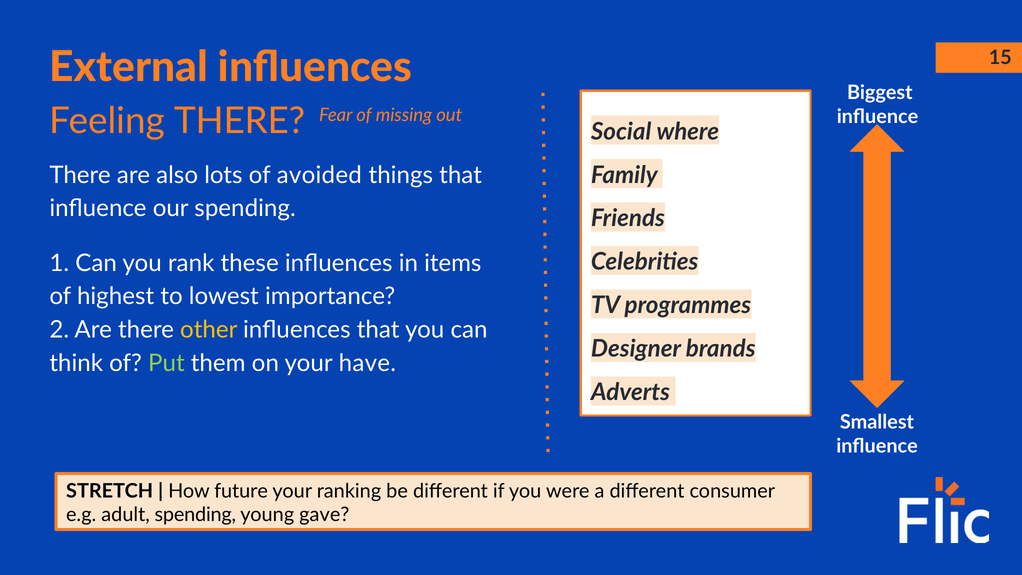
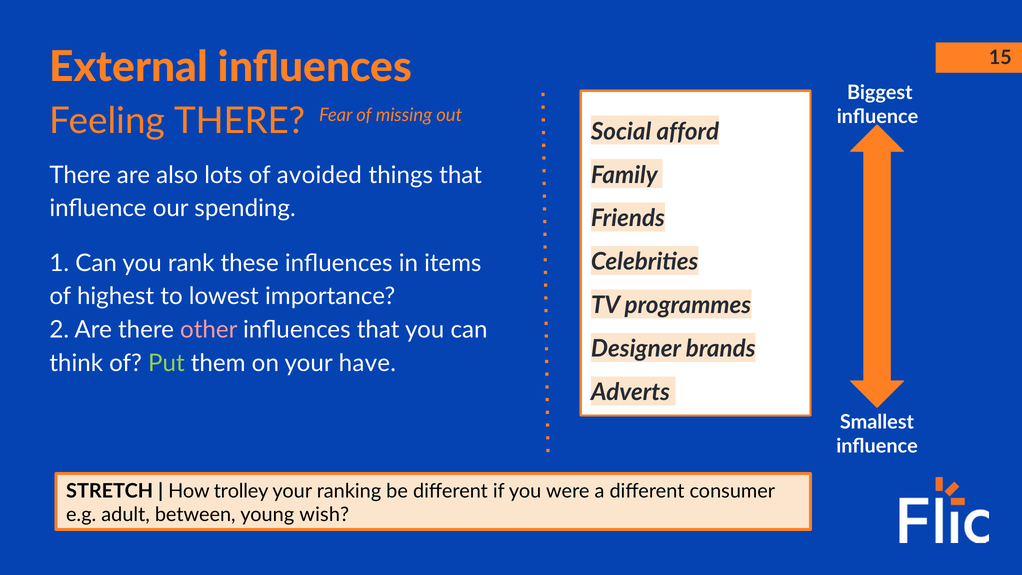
where: where -> afford (688, 132)
other colour: yellow -> pink (209, 330)
future: future -> trolley (241, 491)
adult spending: spending -> between (195, 515)
gave: gave -> wish (324, 515)
